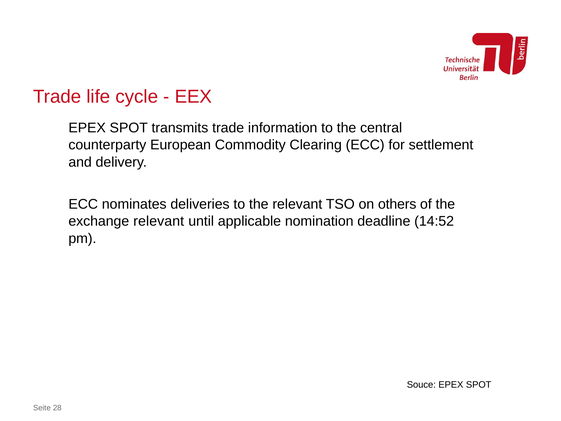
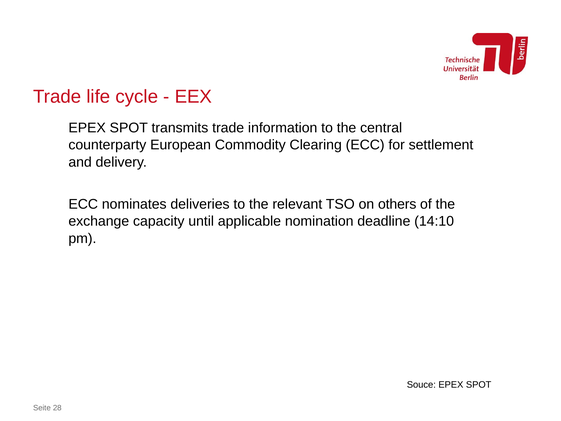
exchange relevant: relevant -> capacity (159, 221)
14:52: 14:52 -> 14:10 (434, 221)
